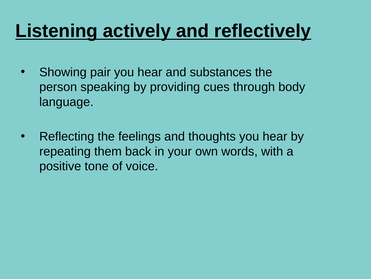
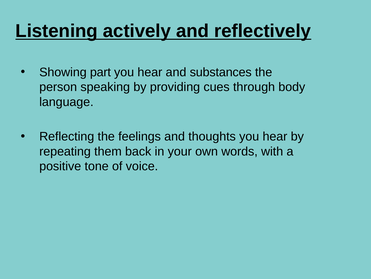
pair: pair -> part (100, 72)
